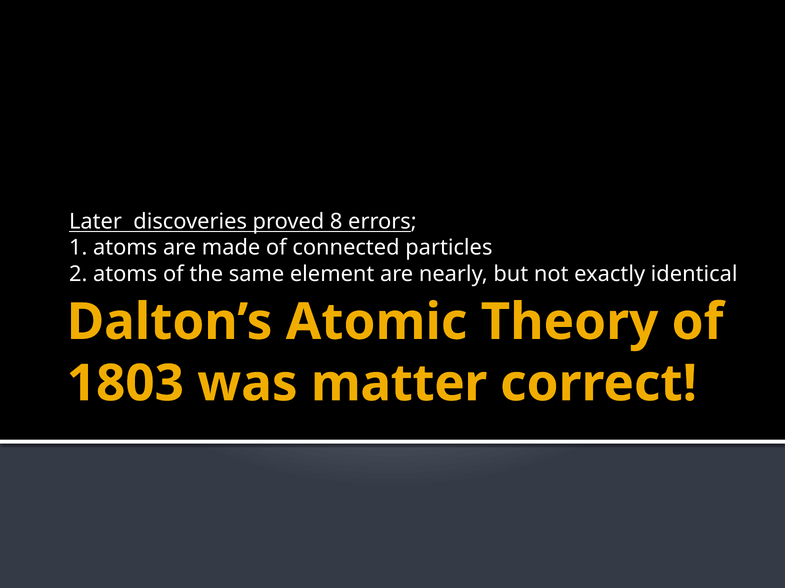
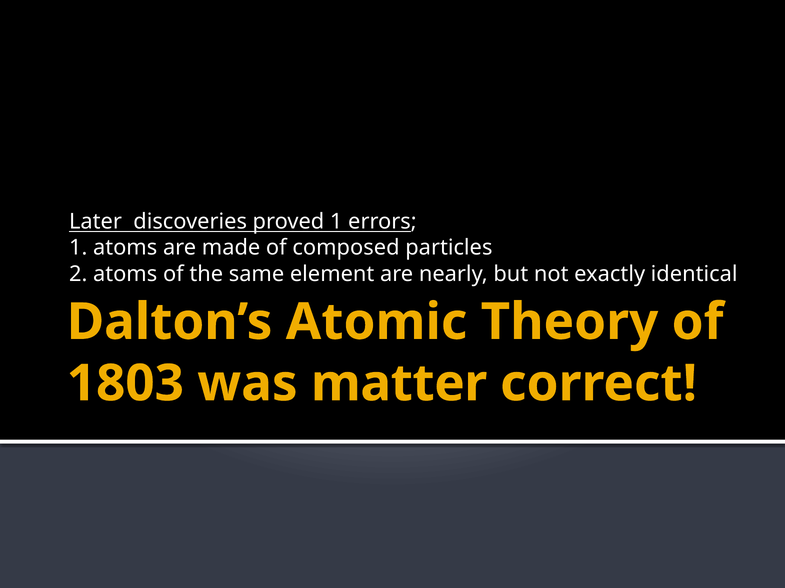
proved 8: 8 -> 1 (336, 222)
connected: connected -> composed (346, 248)
